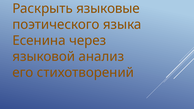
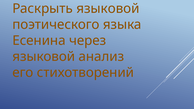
Раскрыть языковые: языковые -> языковой (108, 9)
